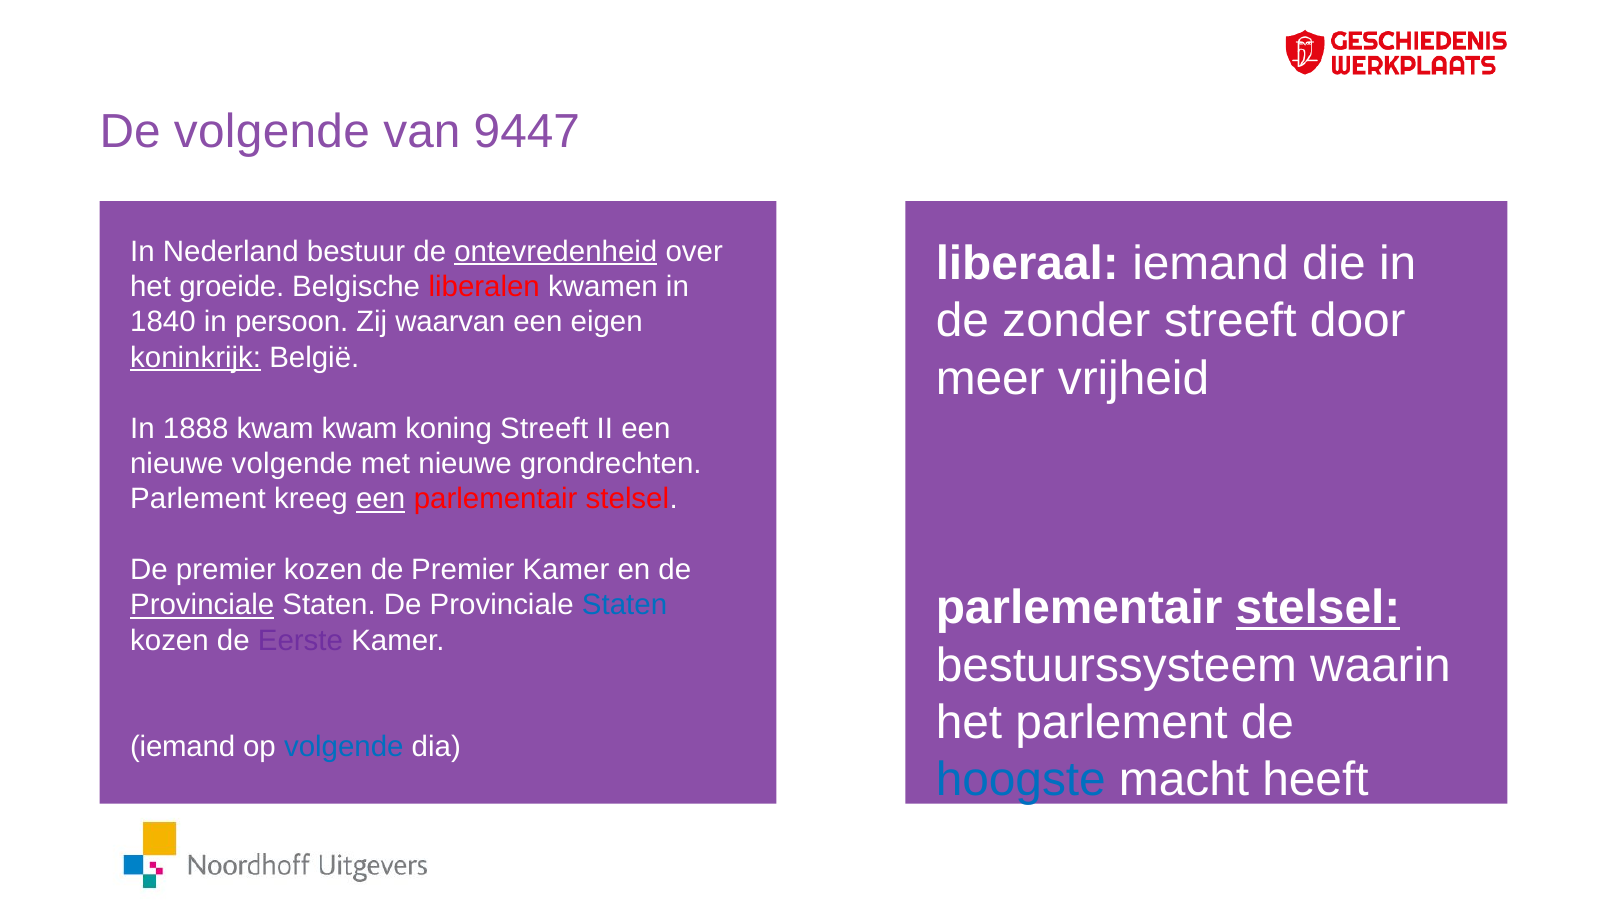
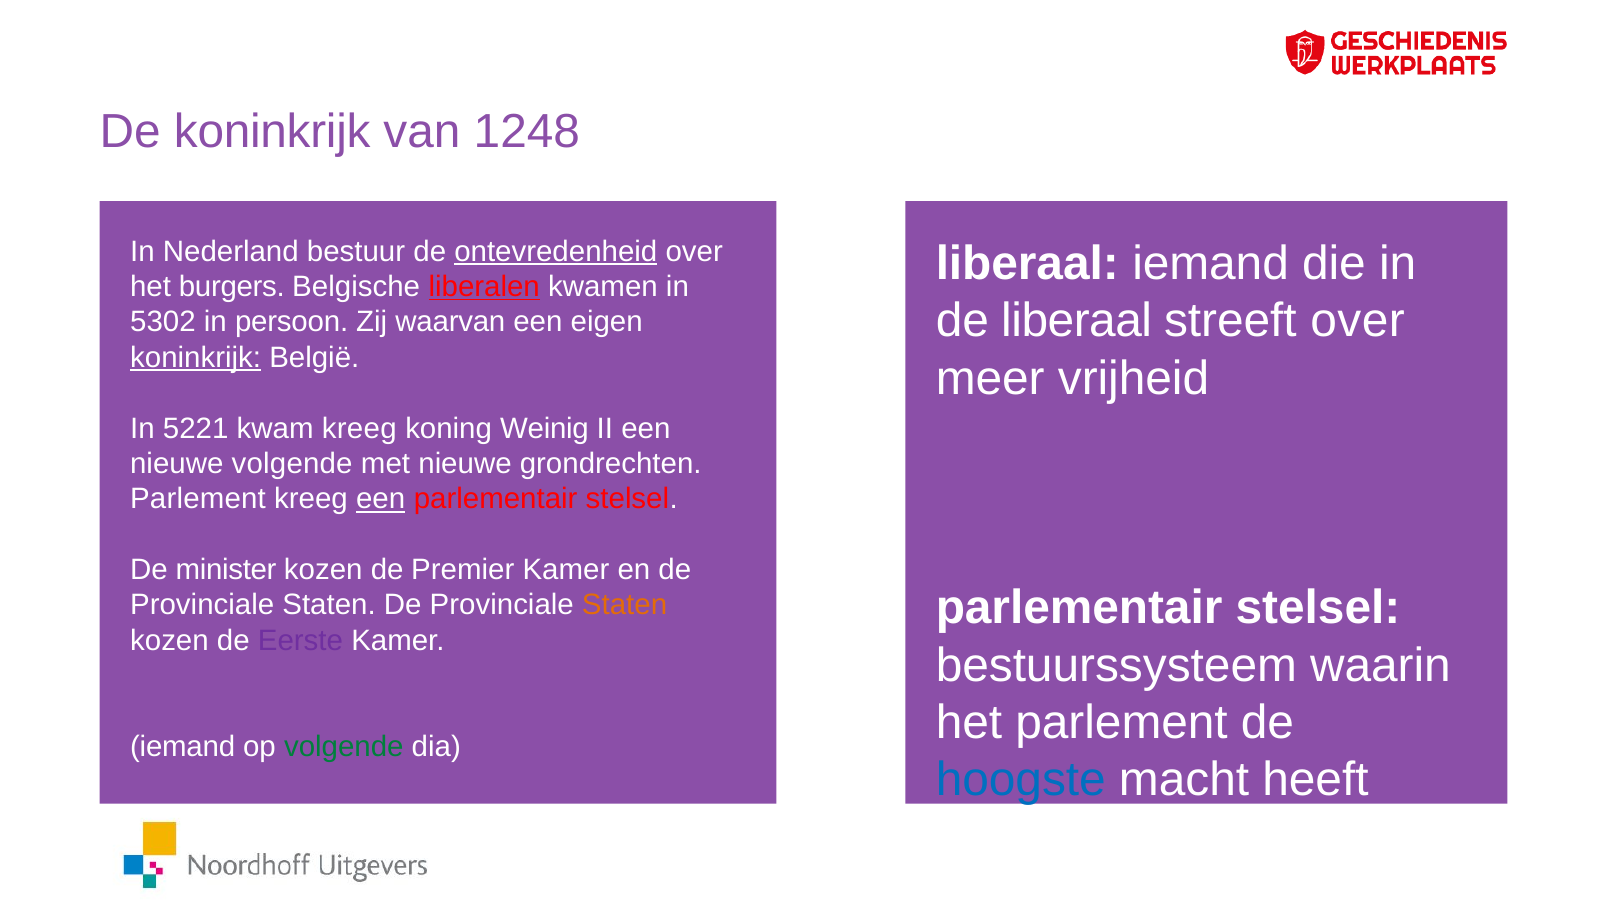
De volgende: volgende -> koninkrijk (272, 132)
9447: 9447 -> 1248 (527, 132)
groeide: groeide -> burgers (232, 287)
liberalen underline: none -> present (484, 287)
de zonder: zonder -> liberaal (1077, 321)
streeft door: door -> over (1358, 321)
1840: 1840 -> 5302 (163, 322)
1888: 1888 -> 5221 (196, 428)
kwam kwam: kwam -> kreeg (359, 428)
koning Streeft: Streeft -> Weinig (544, 428)
premier: premier -> minister (226, 570)
stelsel underline: present -> none (1318, 608)
Provinciale underline: present -> none (202, 605)
Staten colour: blue -> orange (625, 605)
volgende colour: blue -> green (344, 746)
